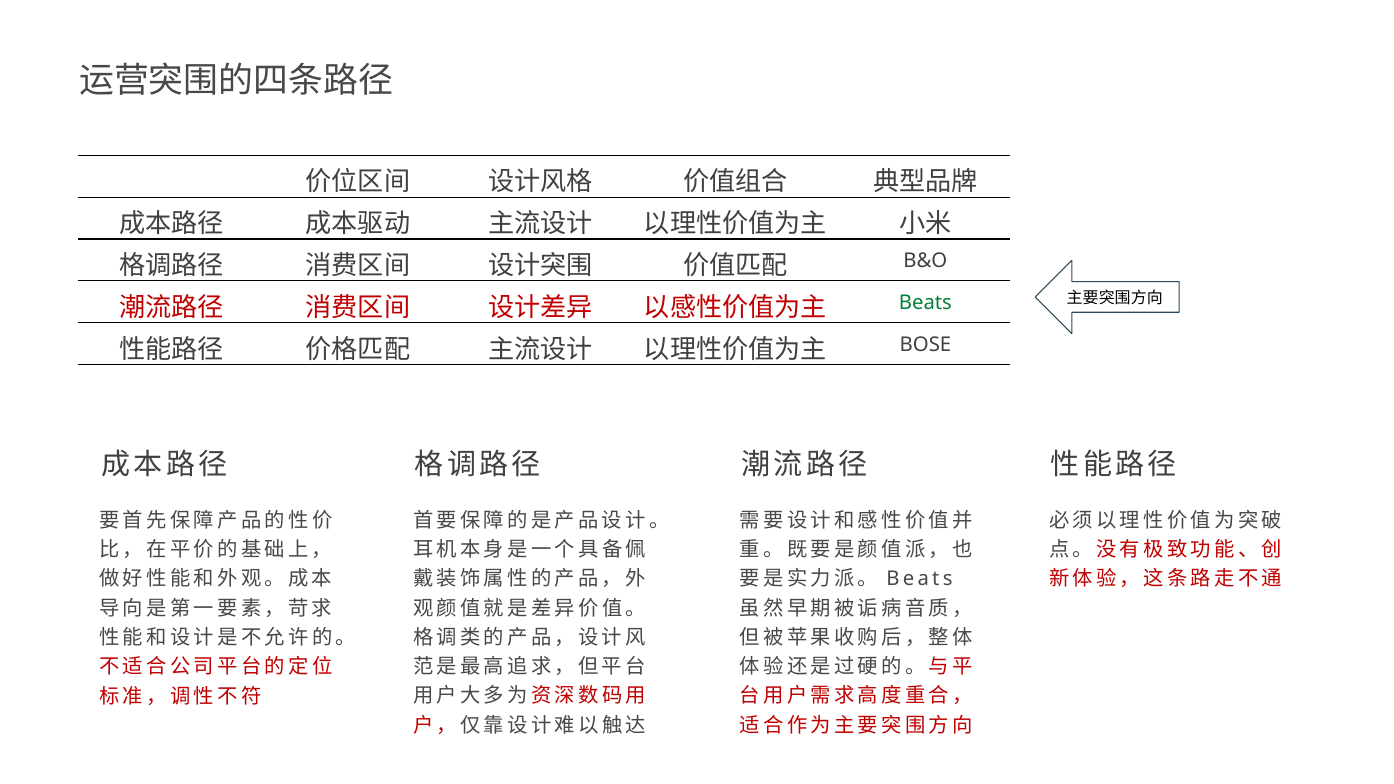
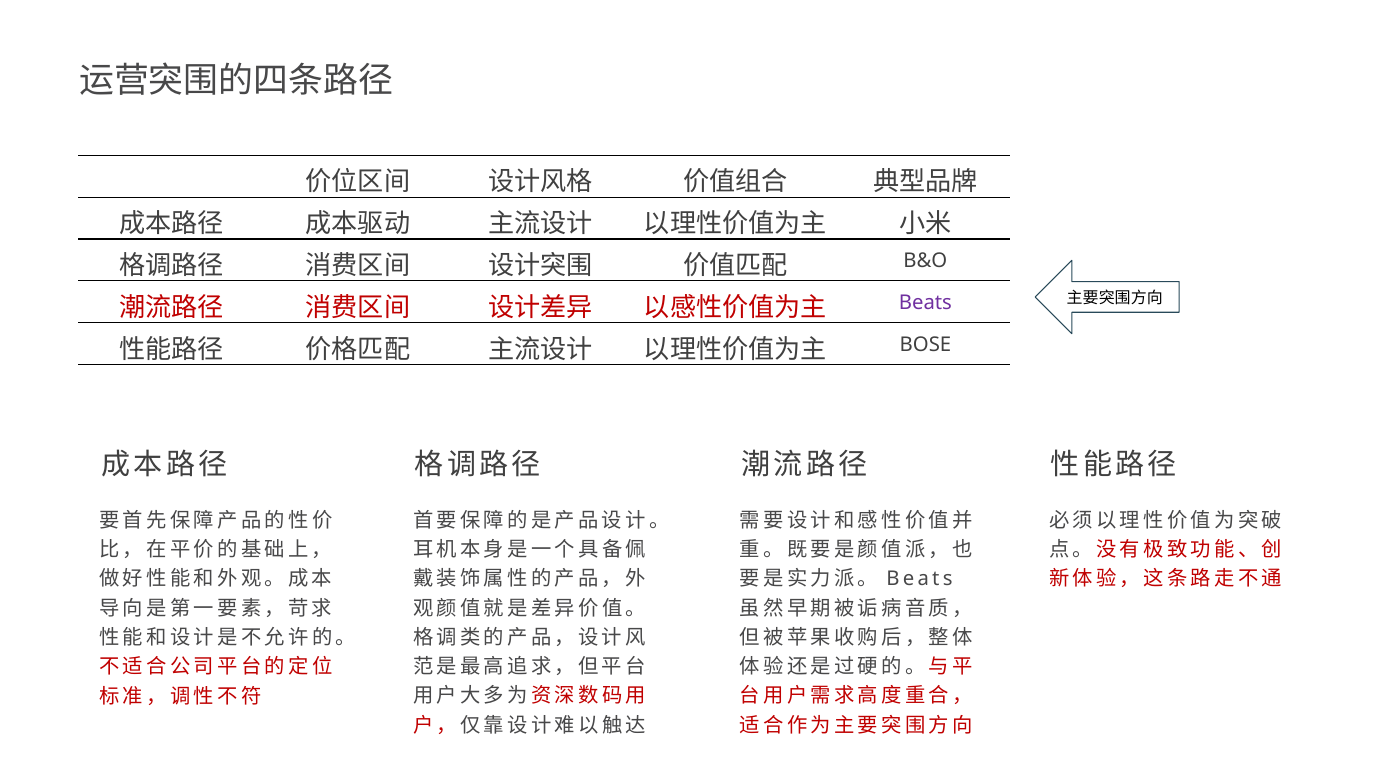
Beats colour: green -> purple (925, 303)
